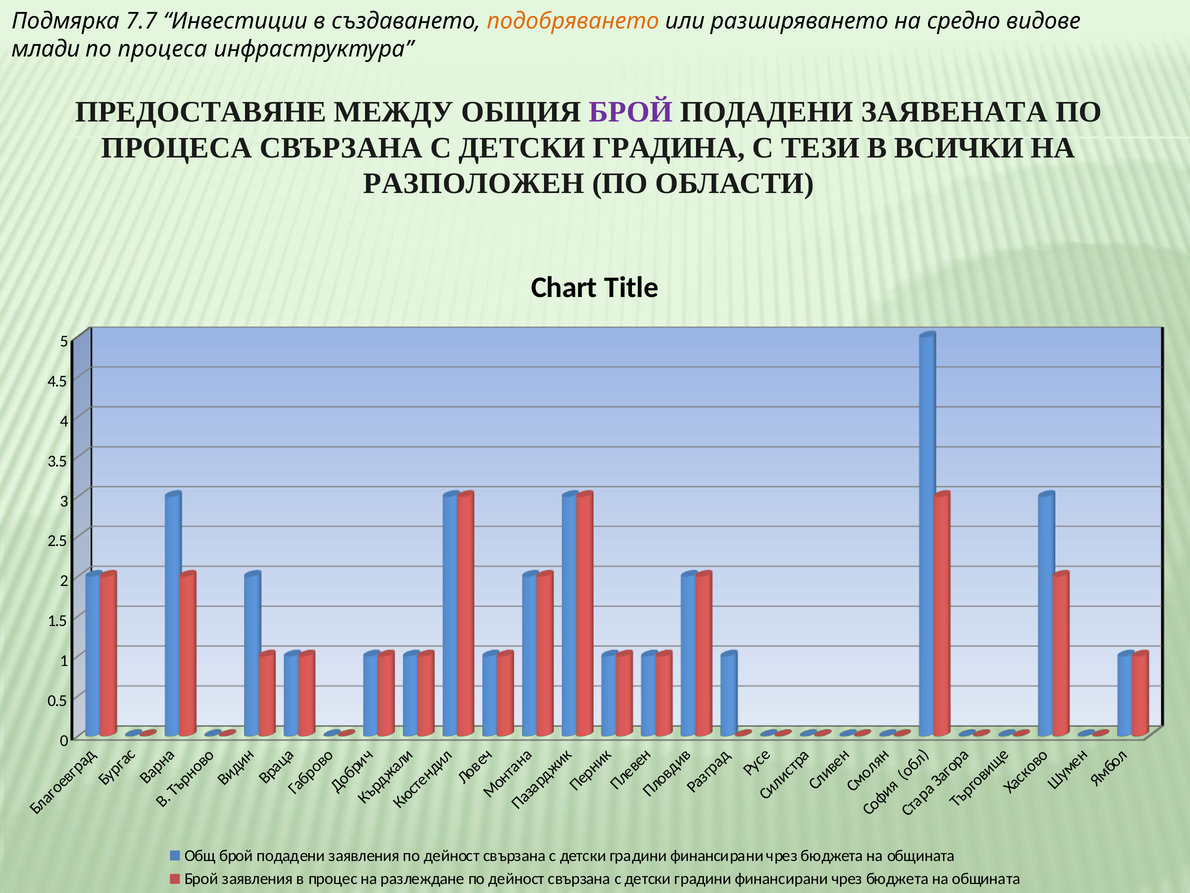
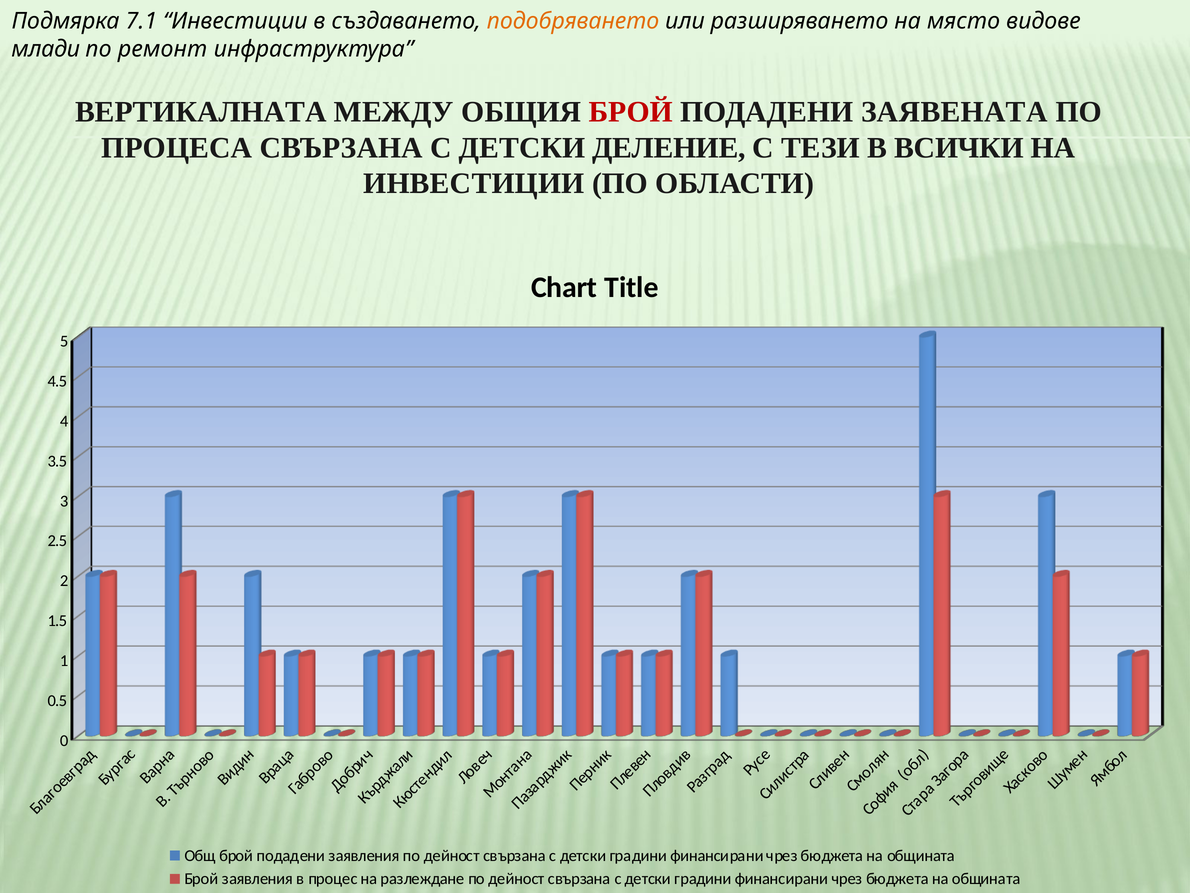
7.7: 7.7 -> 7.1 (141, 21)
средно: средно -> място (964, 21)
процеса: процеса -> ремонт (163, 49)
ПРЕДОСТАВЯНЕ: ПРЕДОСТАВЯНЕ -> ВЕРТИКАЛНАТА (201, 112)
БРОЙ colour: purple -> red (631, 112)
ГРАДИНА: ГРАДИНА -> ДЕЛЕНИЕ (669, 148)
РАЗПОЛОЖЕН: РАЗПОЛОЖЕН -> ИНВЕСТИЦИИ (474, 183)
